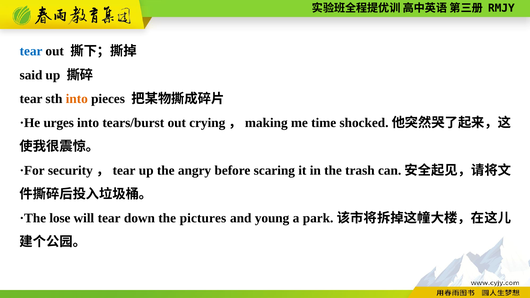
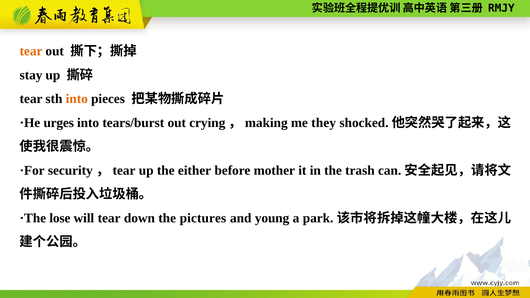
tear colour: blue -> orange (31, 51)
said: said -> stay (31, 75)
time: time -> they (324, 123)
angry: angry -> either (195, 171)
scaring: scaring -> mother (274, 171)
